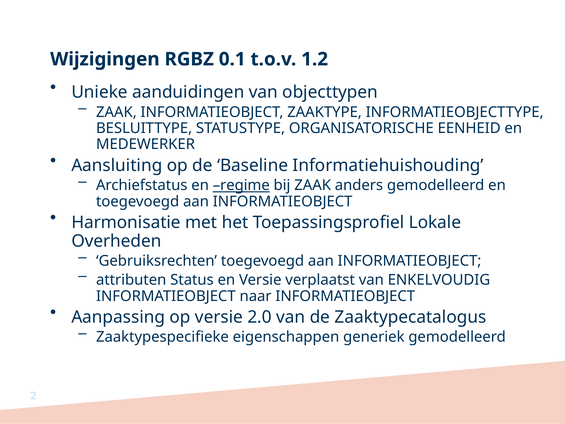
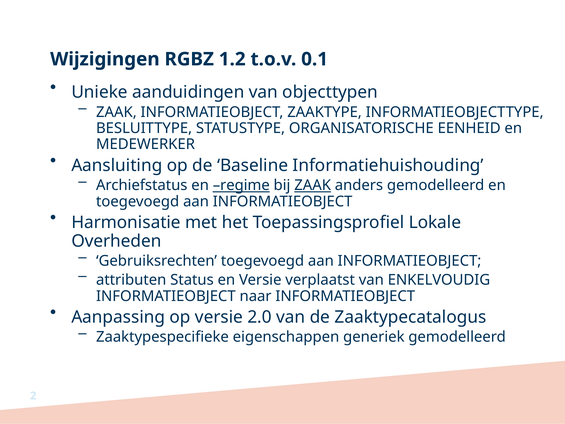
0.1: 0.1 -> 1.2 (232, 59)
1.2: 1.2 -> 0.1 (315, 59)
ZAAK underline: none -> present (313, 185)
